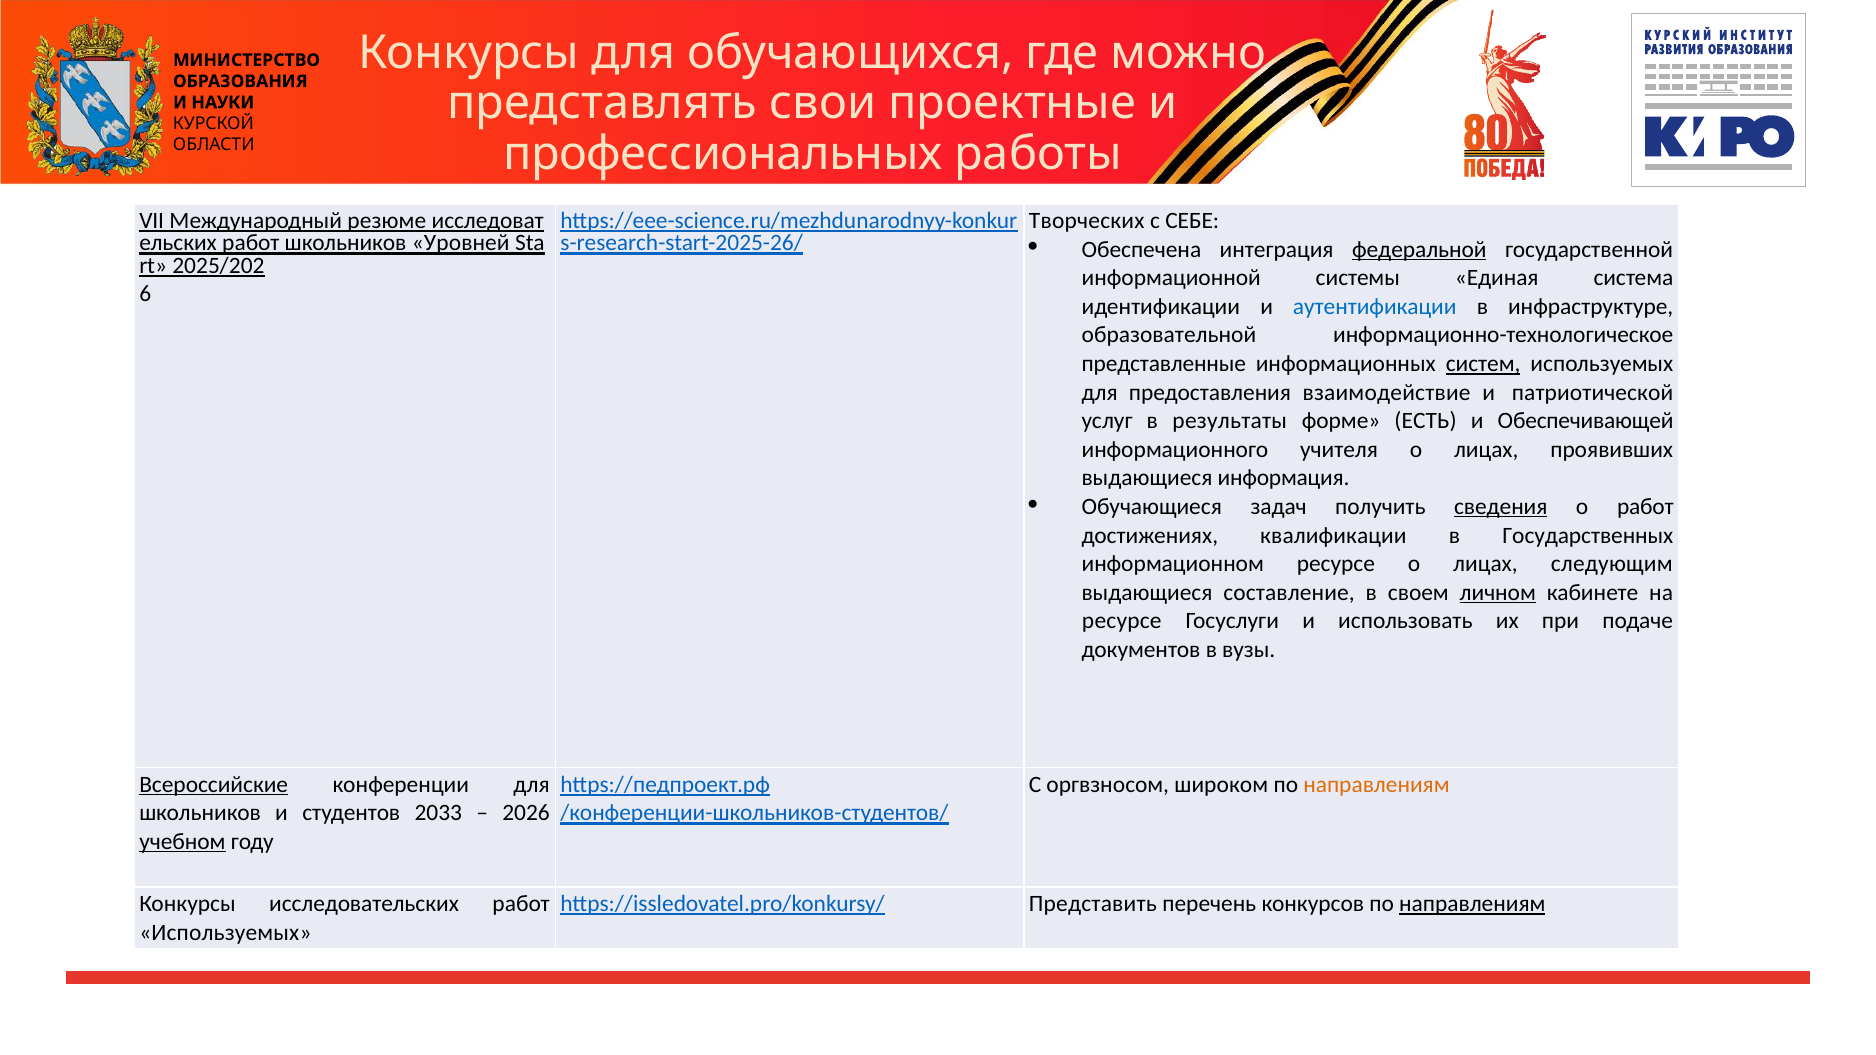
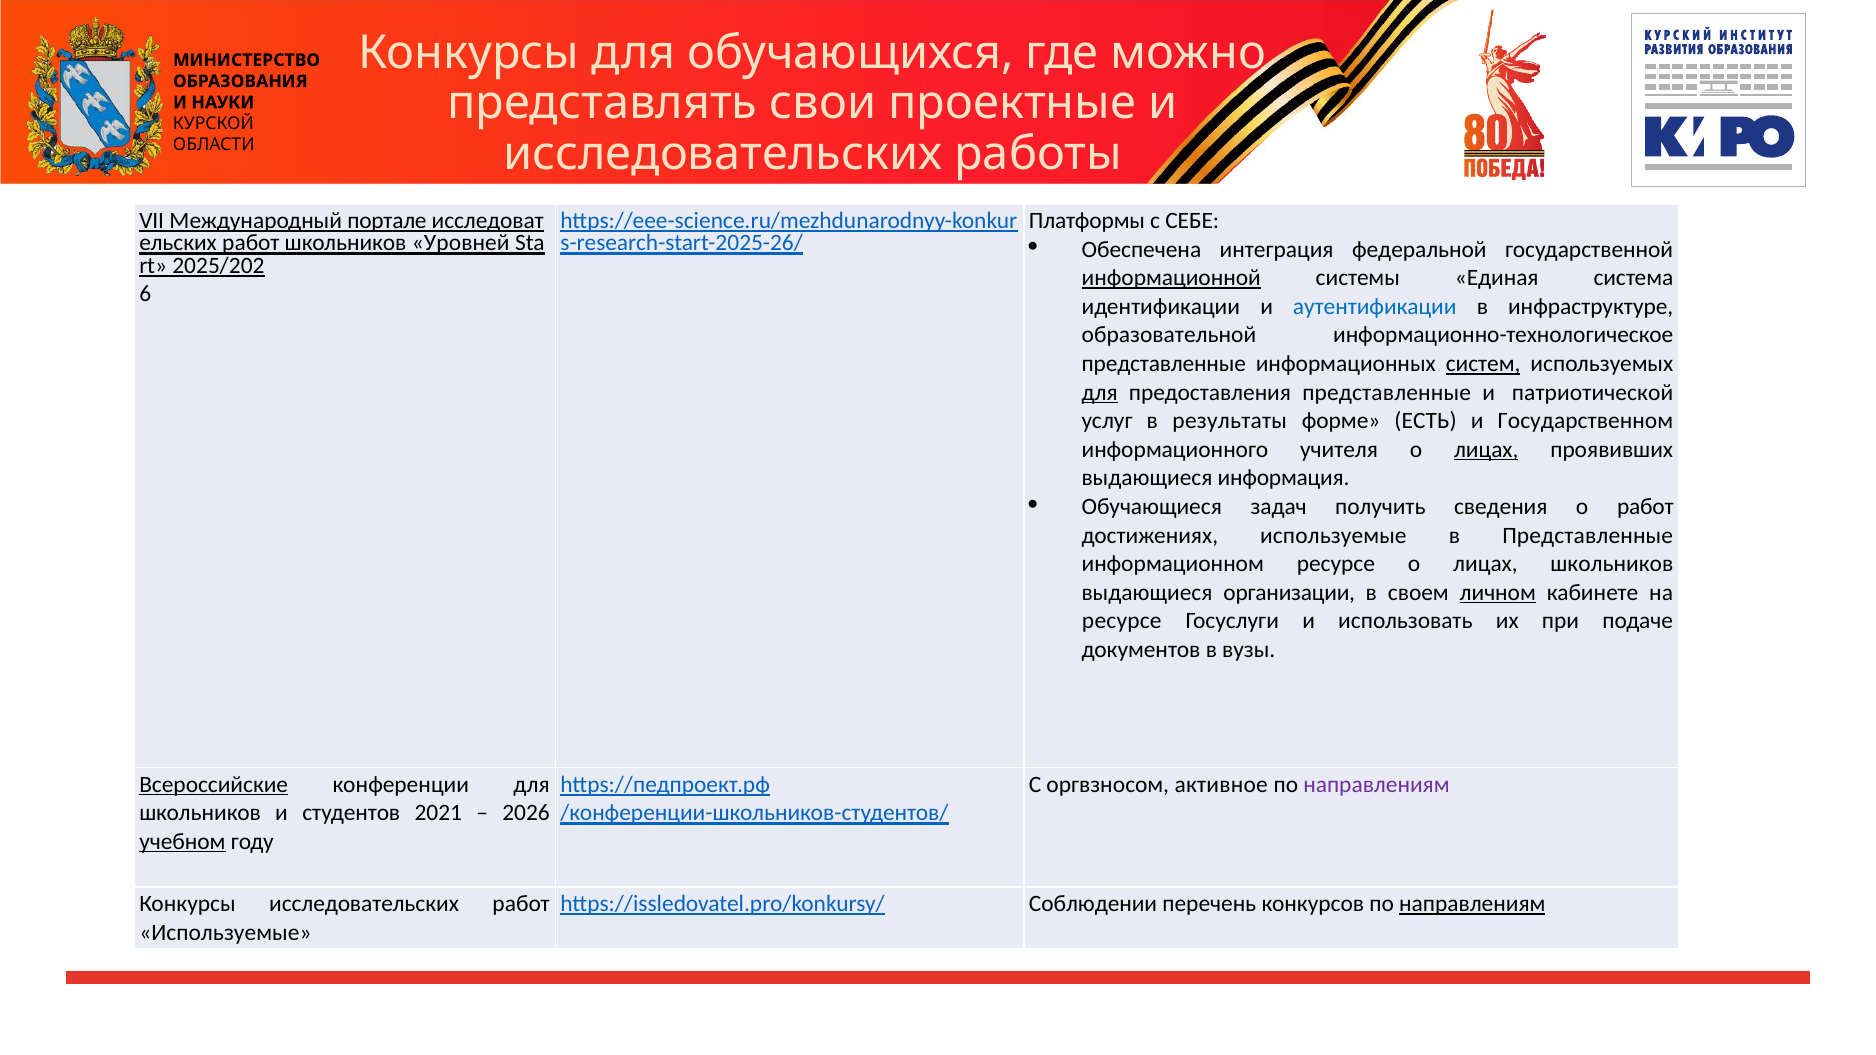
профессиональных: профессиональных -> исследовательских (723, 154)
резюме: резюме -> портале (387, 221)
Творческих: Творческих -> Платформы (1087, 221)
федеральной underline: present -> none (1419, 250)
информационной underline: none -> present (1171, 278)
для underline: none -> present (1100, 392)
предоставления взаимодействие: взаимодействие -> представленные (1387, 392)
Обеспечивающей: Обеспечивающей -> Государственном (1585, 421)
лицах underline: none -> present (1486, 450)
сведения underline: present -> none (1501, 507)
достижениях квалификации: квалификации -> используемые (1333, 535)
в Государственных: Государственных -> Представленные (1588, 535)
лицах следующим: следующим -> школьников (1612, 564)
составление: составление -> организации (1289, 593)
широком: широком -> активное (1221, 785)
направлениям colour: orange -> purple (1376, 785)
2033: 2033 -> 2021 (438, 813)
Представить: Представить -> Соблюдении (1093, 904)
Используемых: Используемых -> Используемые (225, 933)
